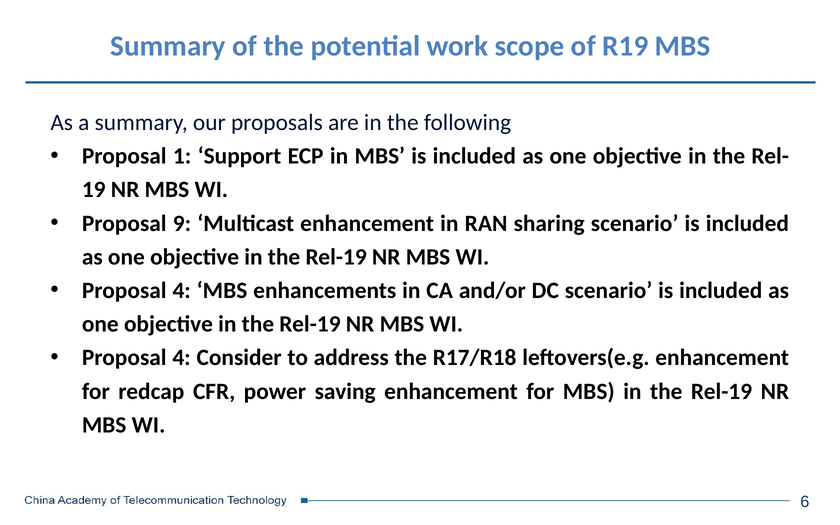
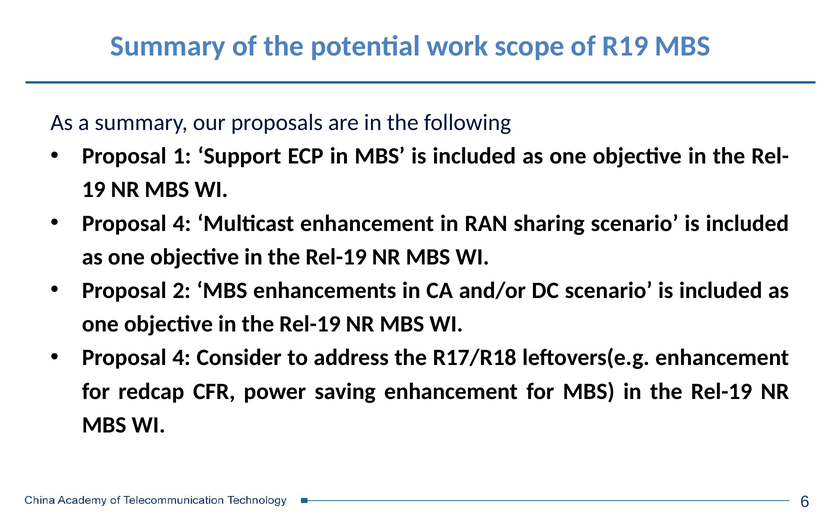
9: 9 -> 4 (182, 223)
4: 4 -> 2 (182, 291)
